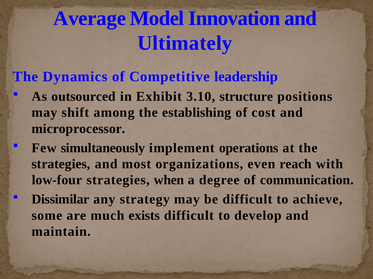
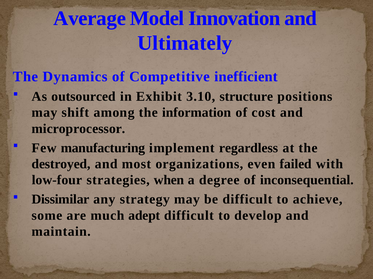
leadership: leadership -> inefficient (246, 77)
establishing: establishing -> information (197, 113)
simultaneously: simultaneously -> manufacturing (103, 148)
operations: operations -> regardless (249, 148)
strategies: strategies -> destroyed (61, 164)
reach: reach -> failed (296, 164)
communication: communication -> inconsequential (307, 181)
exists: exists -> adept (144, 216)
